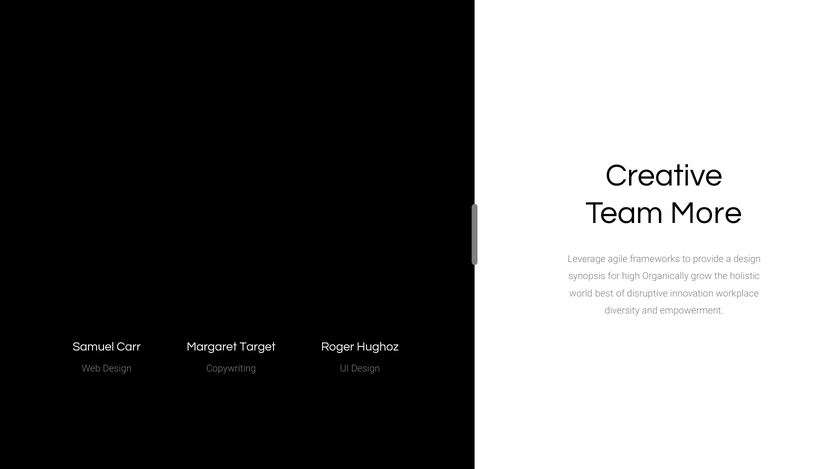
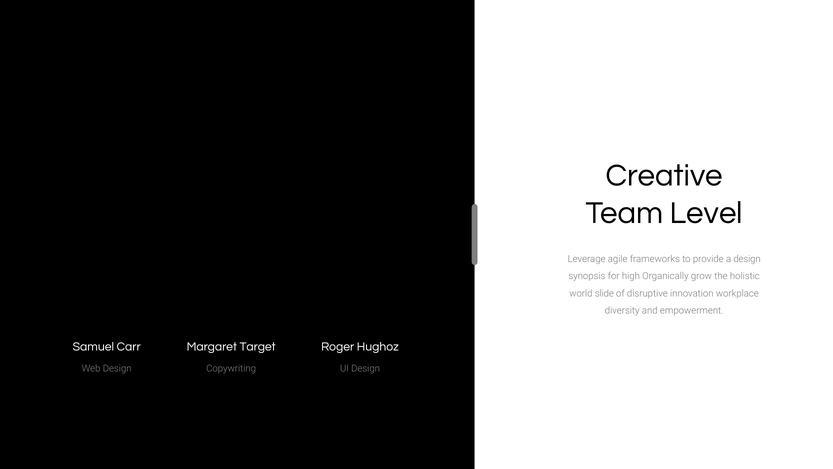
More: More -> Level (706, 213)
best: best -> slide (604, 293)
